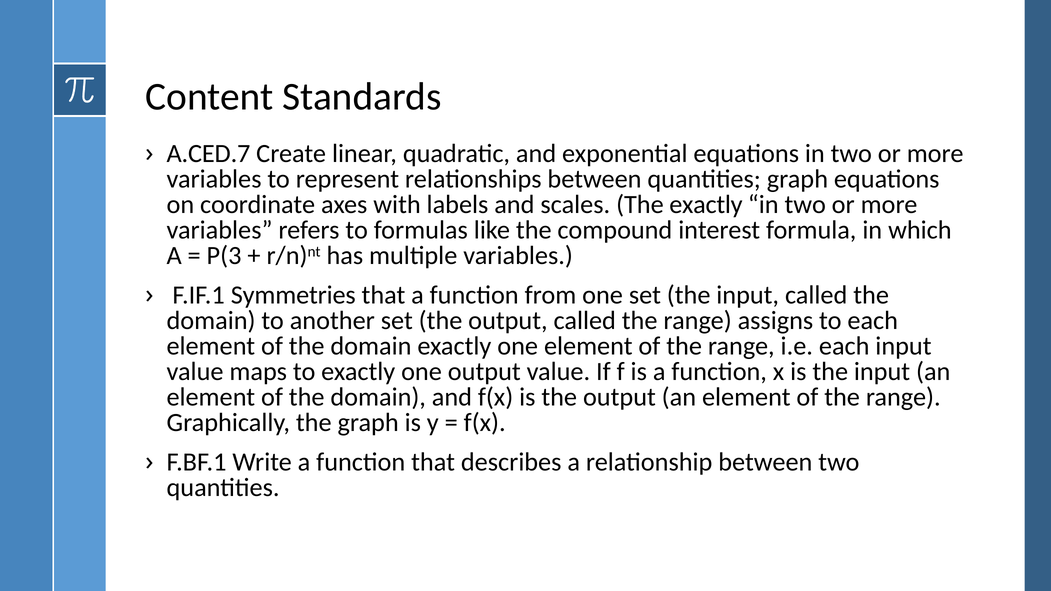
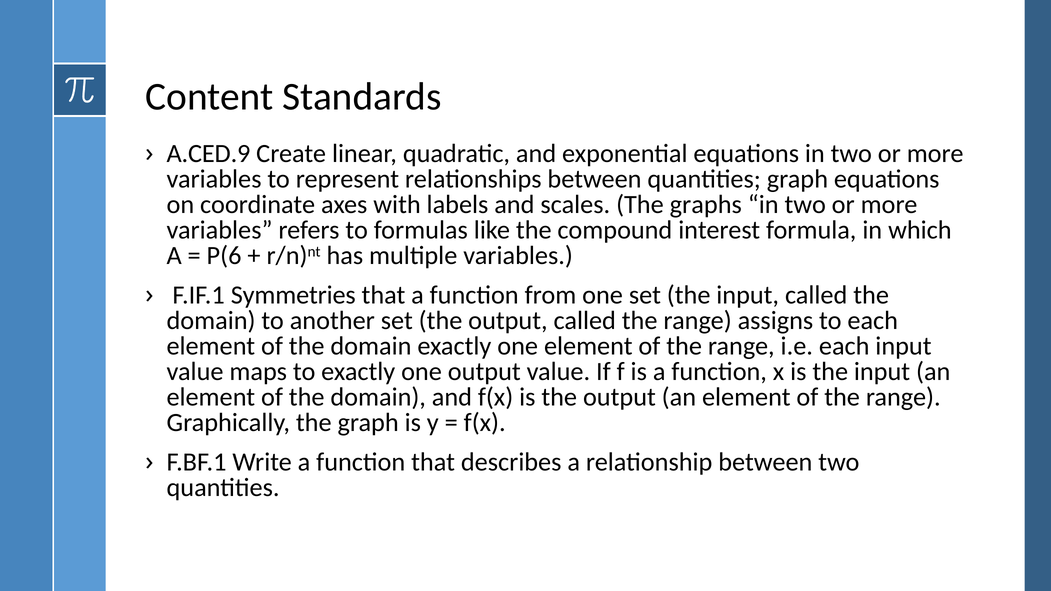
A.CED.7: A.CED.7 -> A.CED.9 (208, 154)
The exactly: exactly -> graphs (706, 205)
P(3: P(3 -> P(6 (224, 256)
